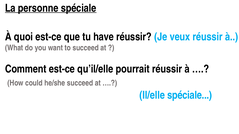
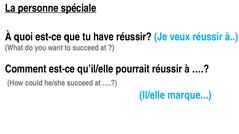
Il/elle spéciale: spéciale -> marque (189, 95)
